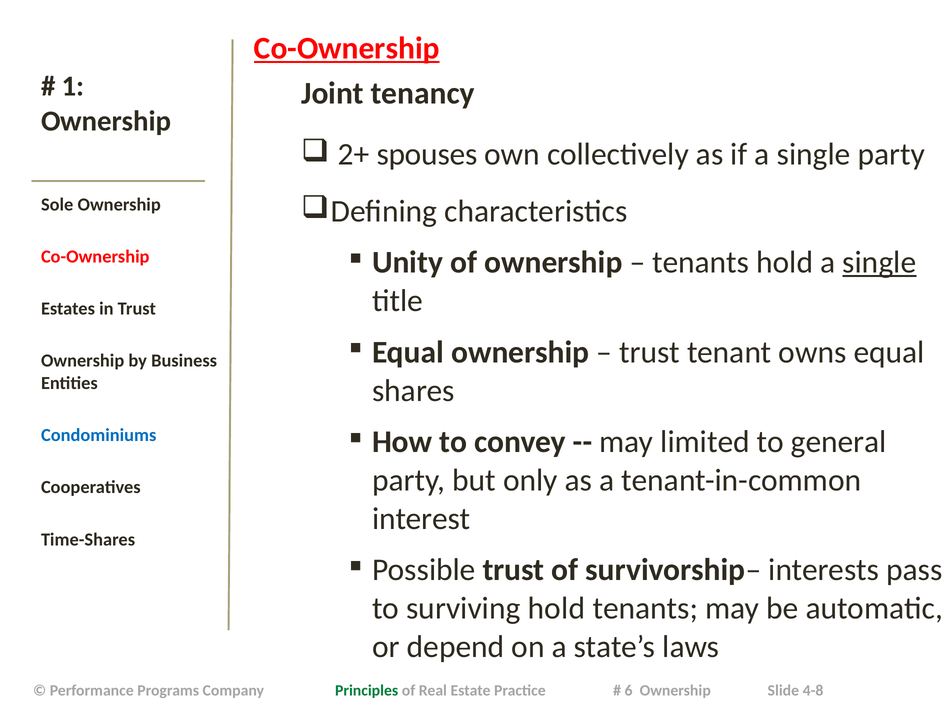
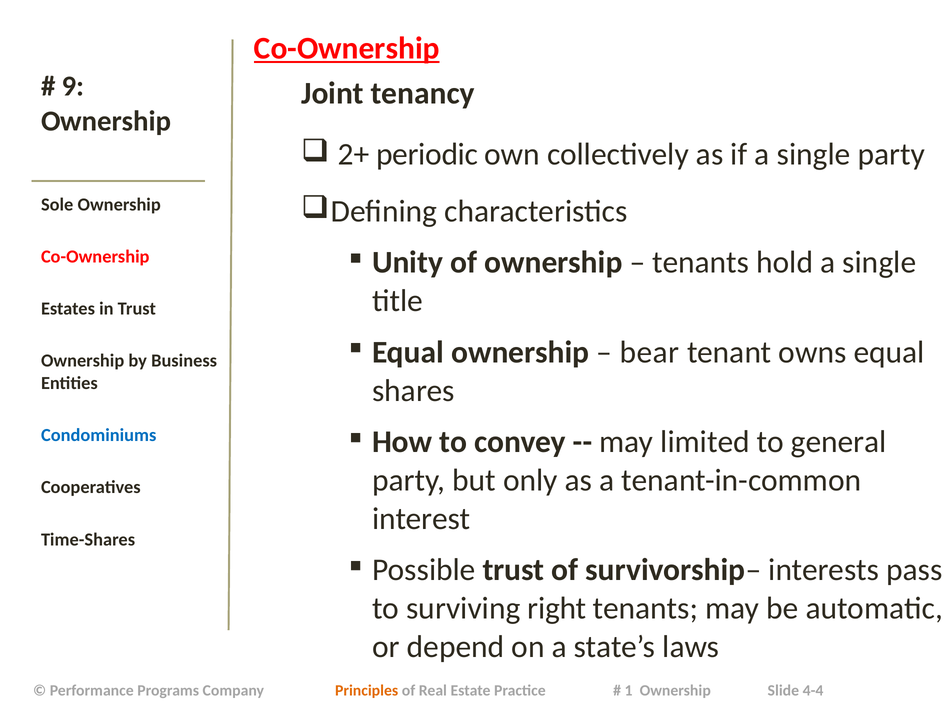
1: 1 -> 9 (73, 86)
spouses: spouses -> periodic (427, 155)
single underline: present -> none (879, 263)
trust: trust -> bear (649, 352)
surviving hold: hold -> right (557, 609)
Principles colour: green -> orange (367, 691)
6: 6 -> 1 (629, 691)
4-8: 4-8 -> 4-4 (813, 691)
